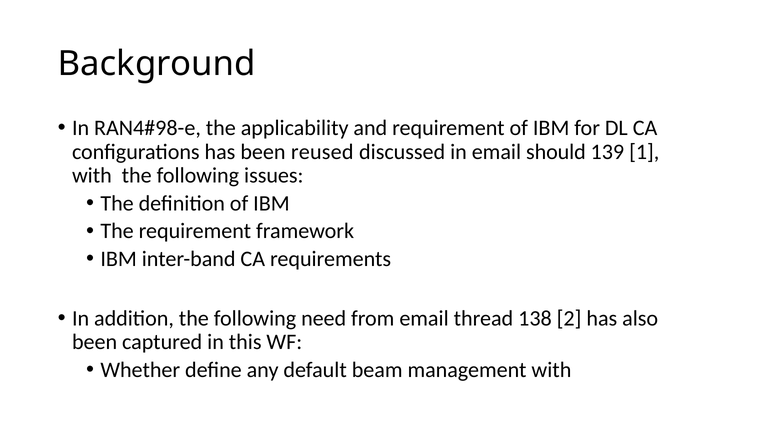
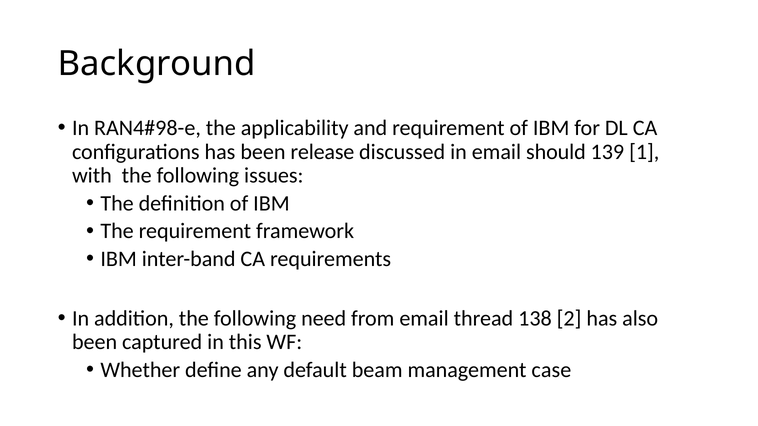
reused: reused -> release (322, 152)
management with: with -> case (551, 370)
